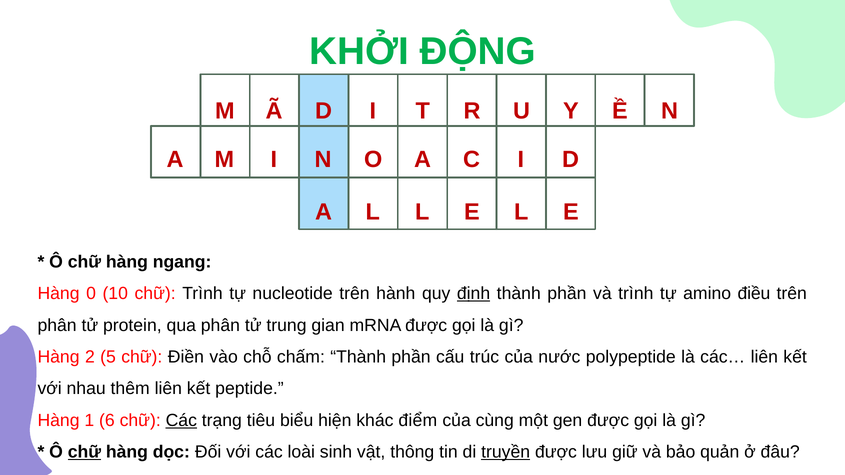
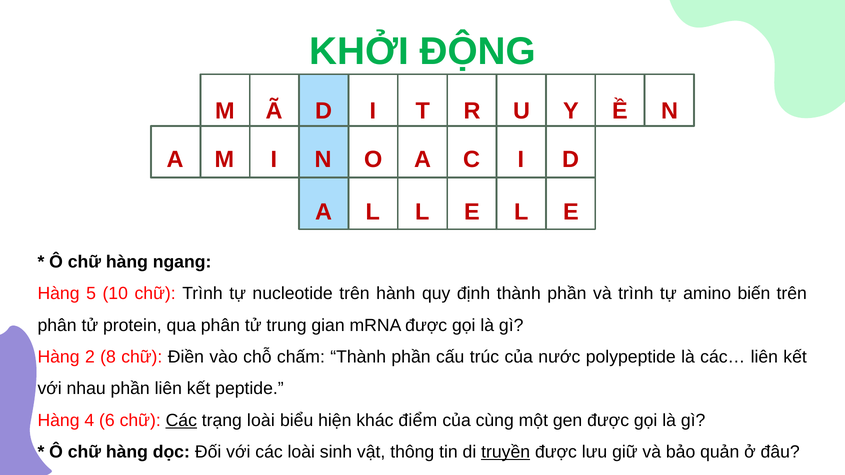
0: 0 -> 5 (91, 294)
định underline: present -> none (474, 294)
điều: điều -> biến (754, 294)
5: 5 -> 8 (108, 357)
nhau thêm: thêm -> phần (130, 389)
1: 1 -> 4 (89, 421)
trạng tiêu: tiêu -> loài (261, 421)
chữ underline: present -> none (84, 452)
